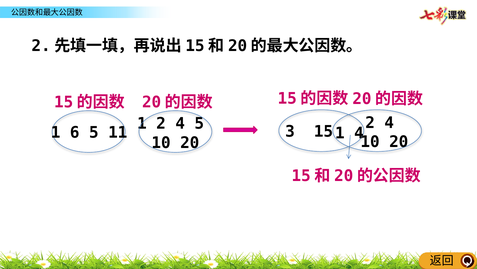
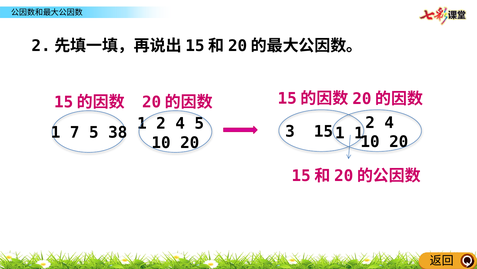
6: 6 -> 7 (75, 132)
11: 11 -> 38 (118, 132)
1 4: 4 -> 1 (359, 133)
